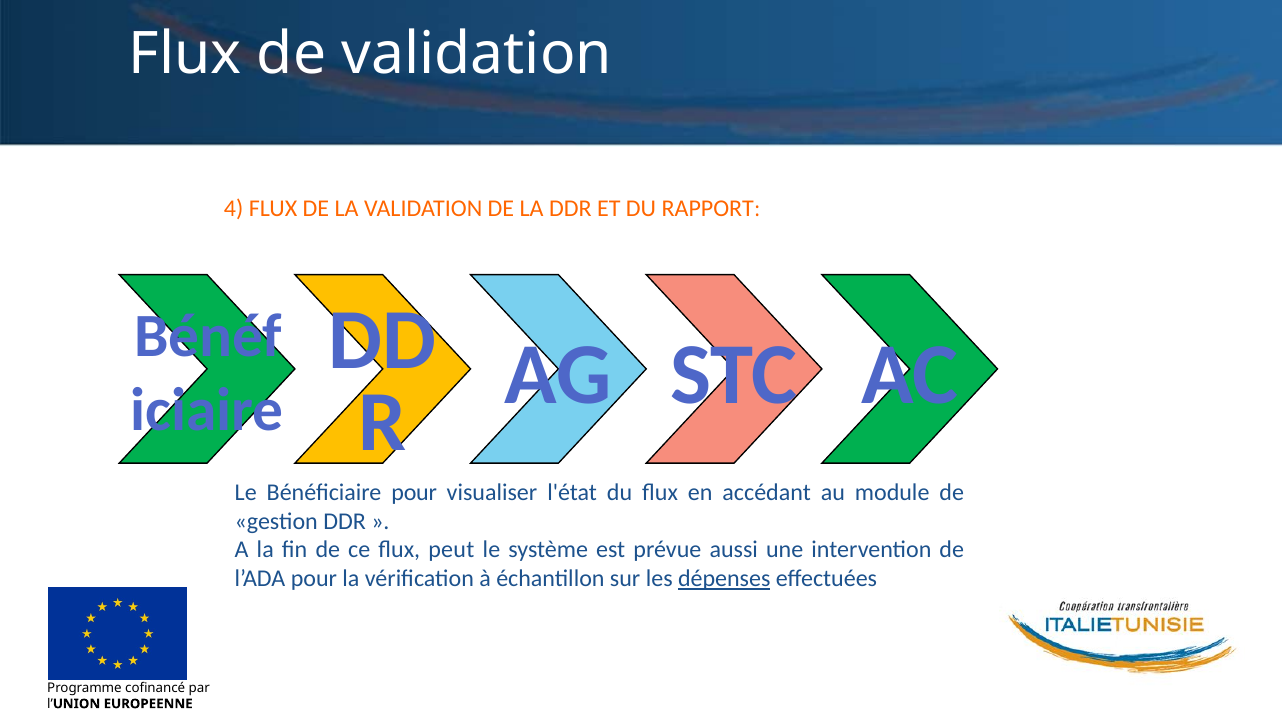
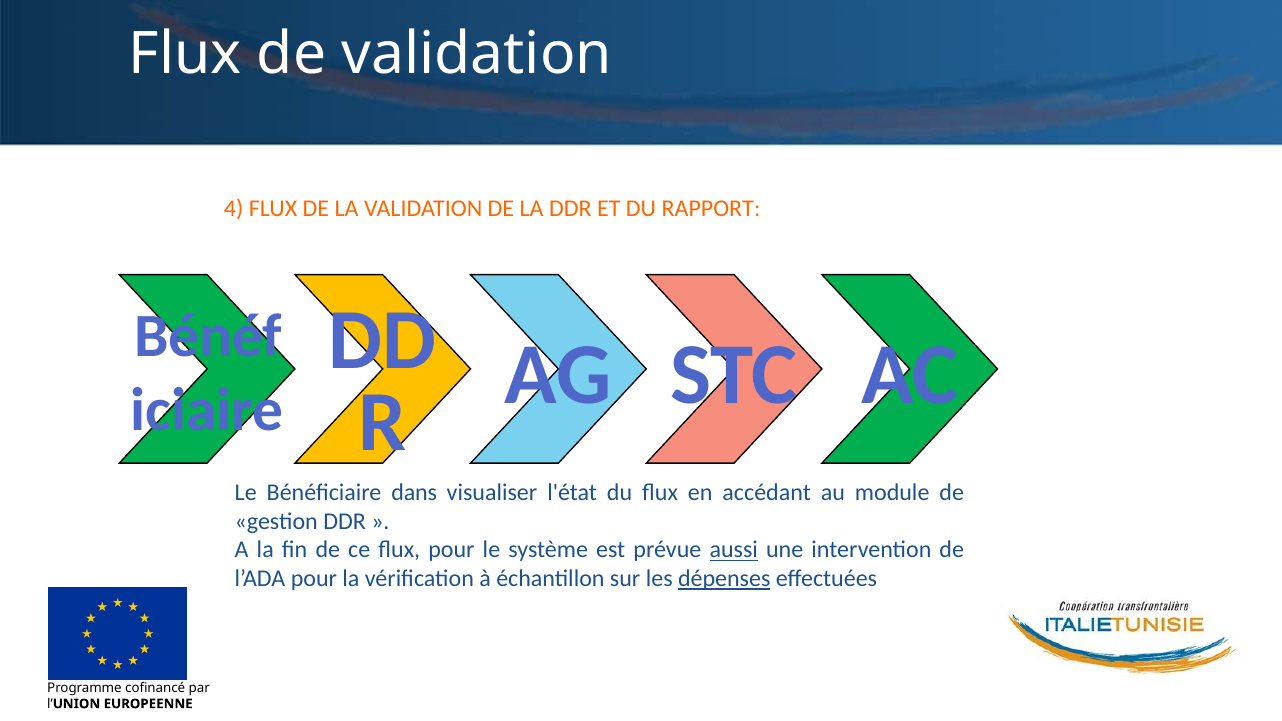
Bénéficiaire pour: pour -> dans (414, 492)
flux peut: peut -> pour (451, 550)
aussi underline: none -> present (734, 550)
